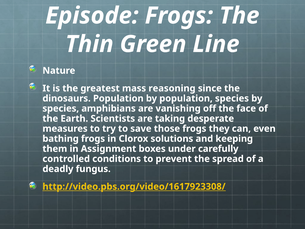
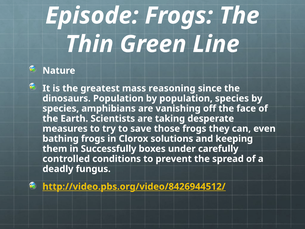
Assignment: Assignment -> Successfully (109, 149)
http://video.pbs.org/video/1617923308/: http://video.pbs.org/video/1617923308/ -> http://video.pbs.org/video/8426944512/ (134, 186)
